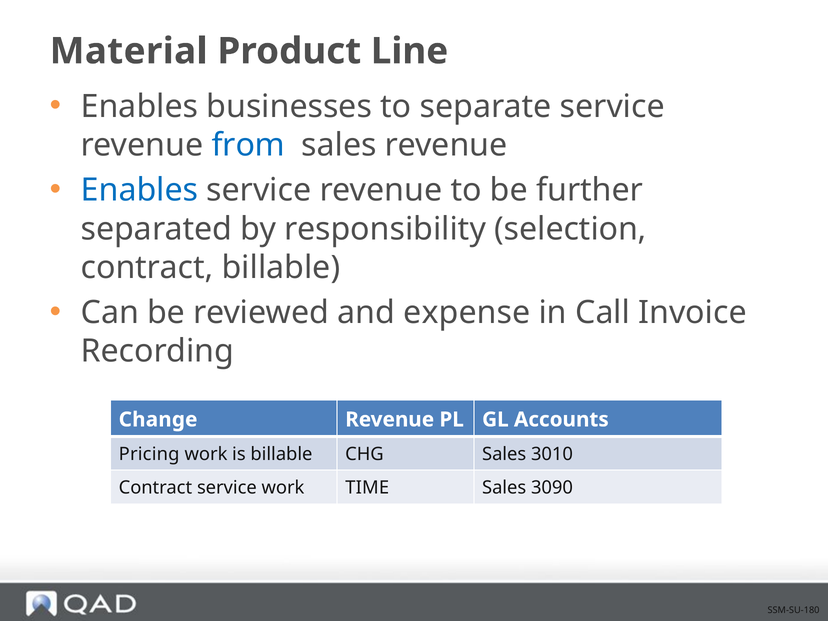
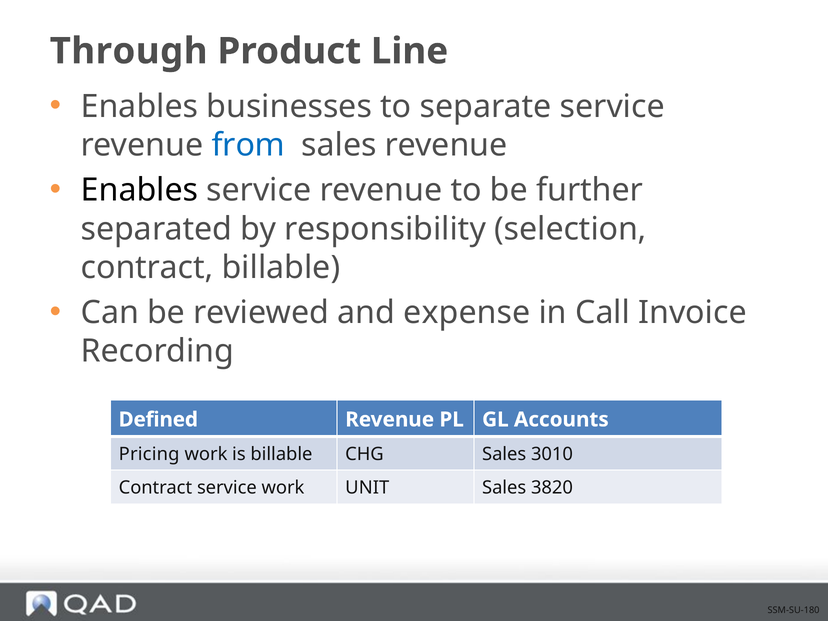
Material: Material -> Through (129, 51)
Enables colour: blue -> black (139, 190)
Change: Change -> Defined (158, 420)
TIME: TIME -> UNIT (367, 488)
3090: 3090 -> 3820 (552, 488)
